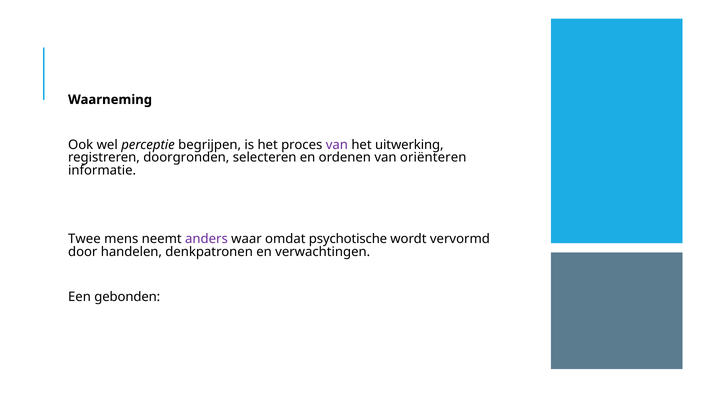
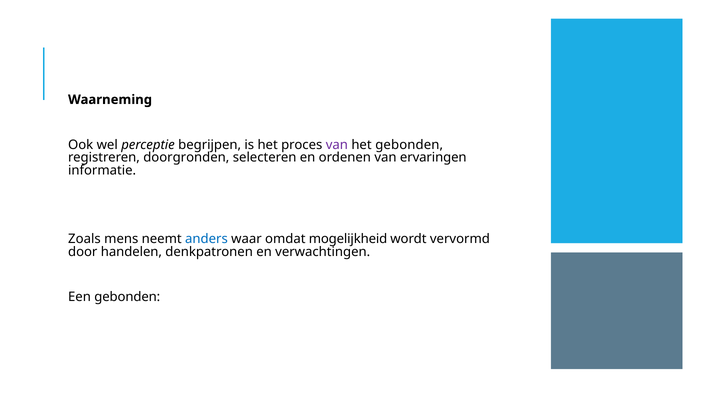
het uitwerking: uitwerking -> gebonden (409, 145)
oriënteren: oriënteren -> ervaringen (433, 158)
Twee: Twee -> Zoals (84, 239)
anders colour: purple -> blue (206, 239)
psychotische: psychotische -> mogelijkheid (348, 239)
